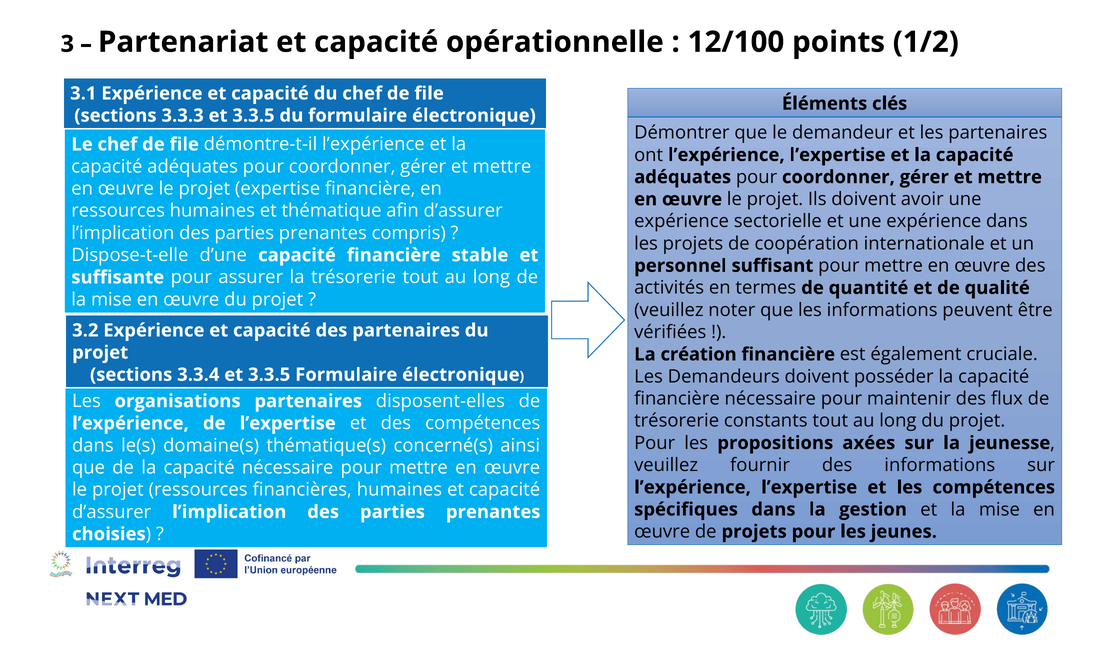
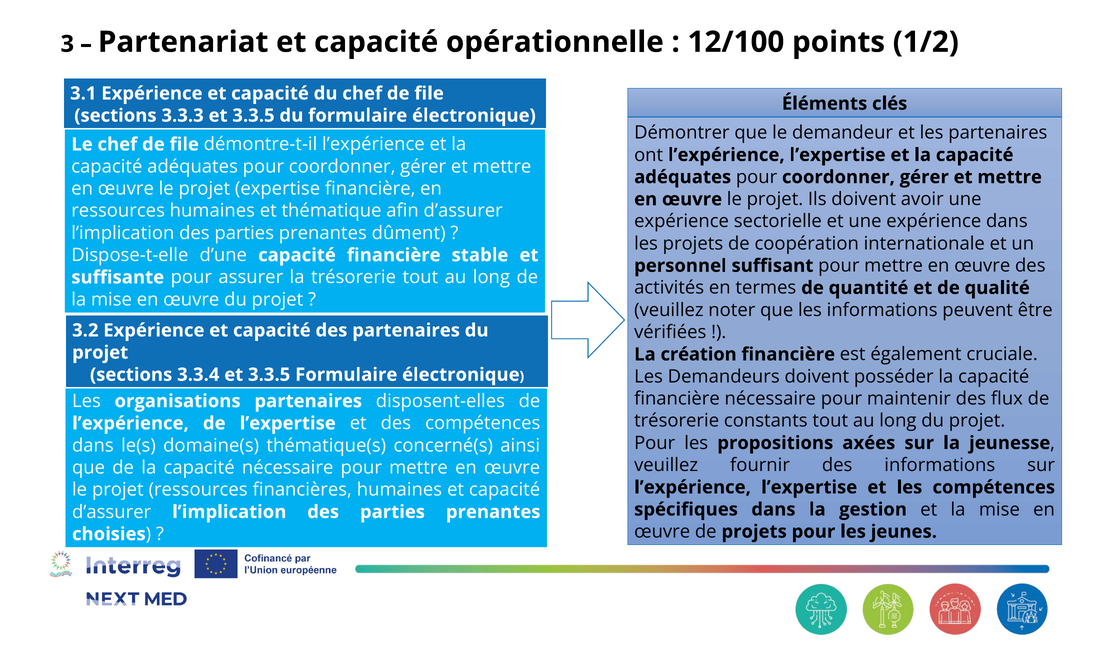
compris: compris -> dûment (409, 233)
